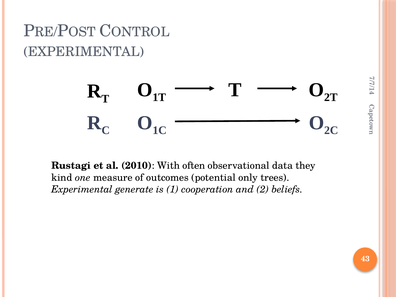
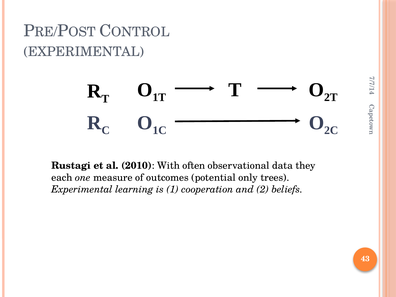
kind: kind -> each (62, 178)
generate: generate -> learning (134, 189)
